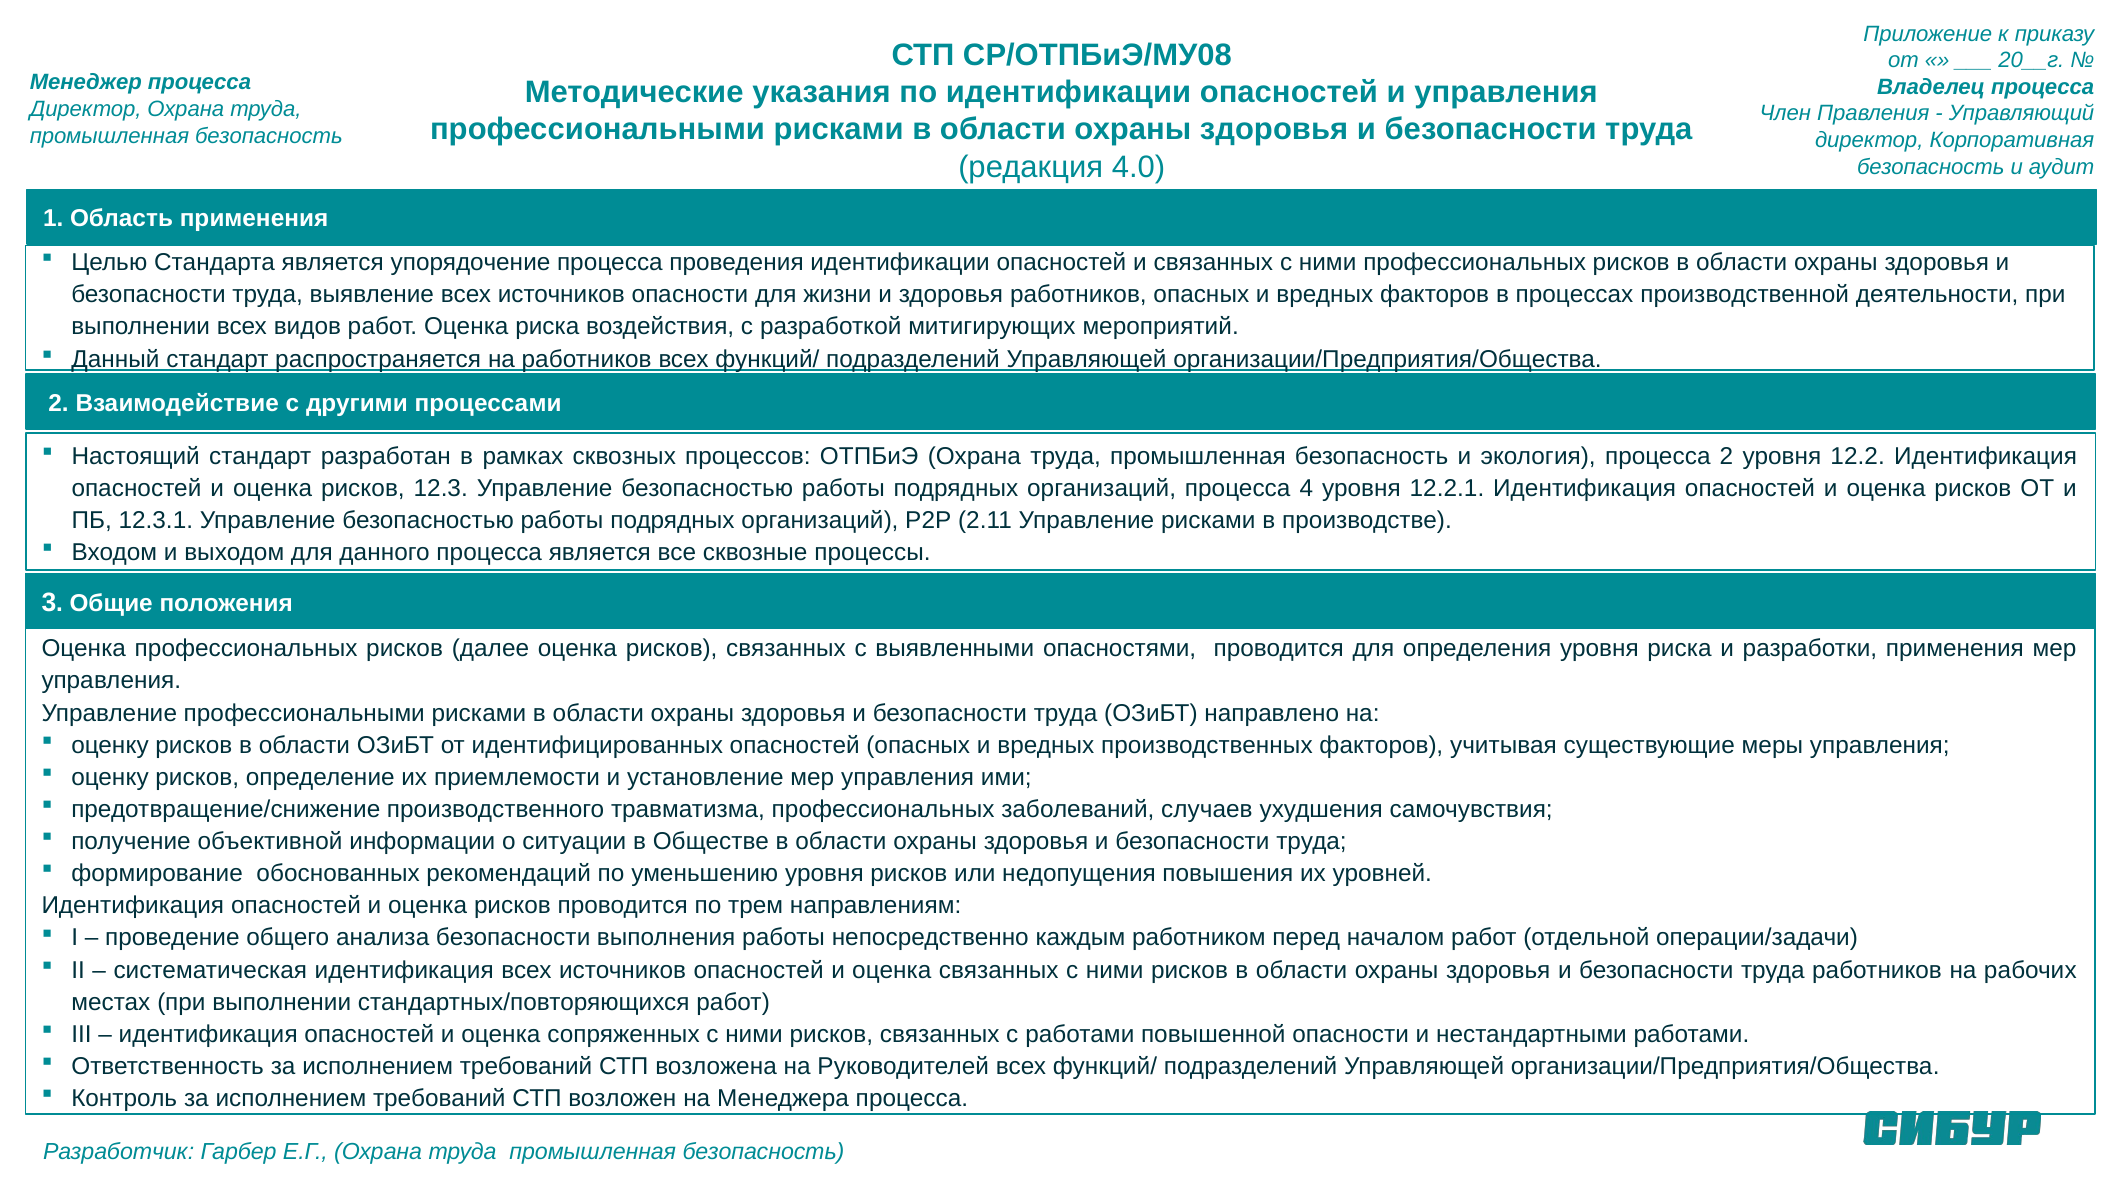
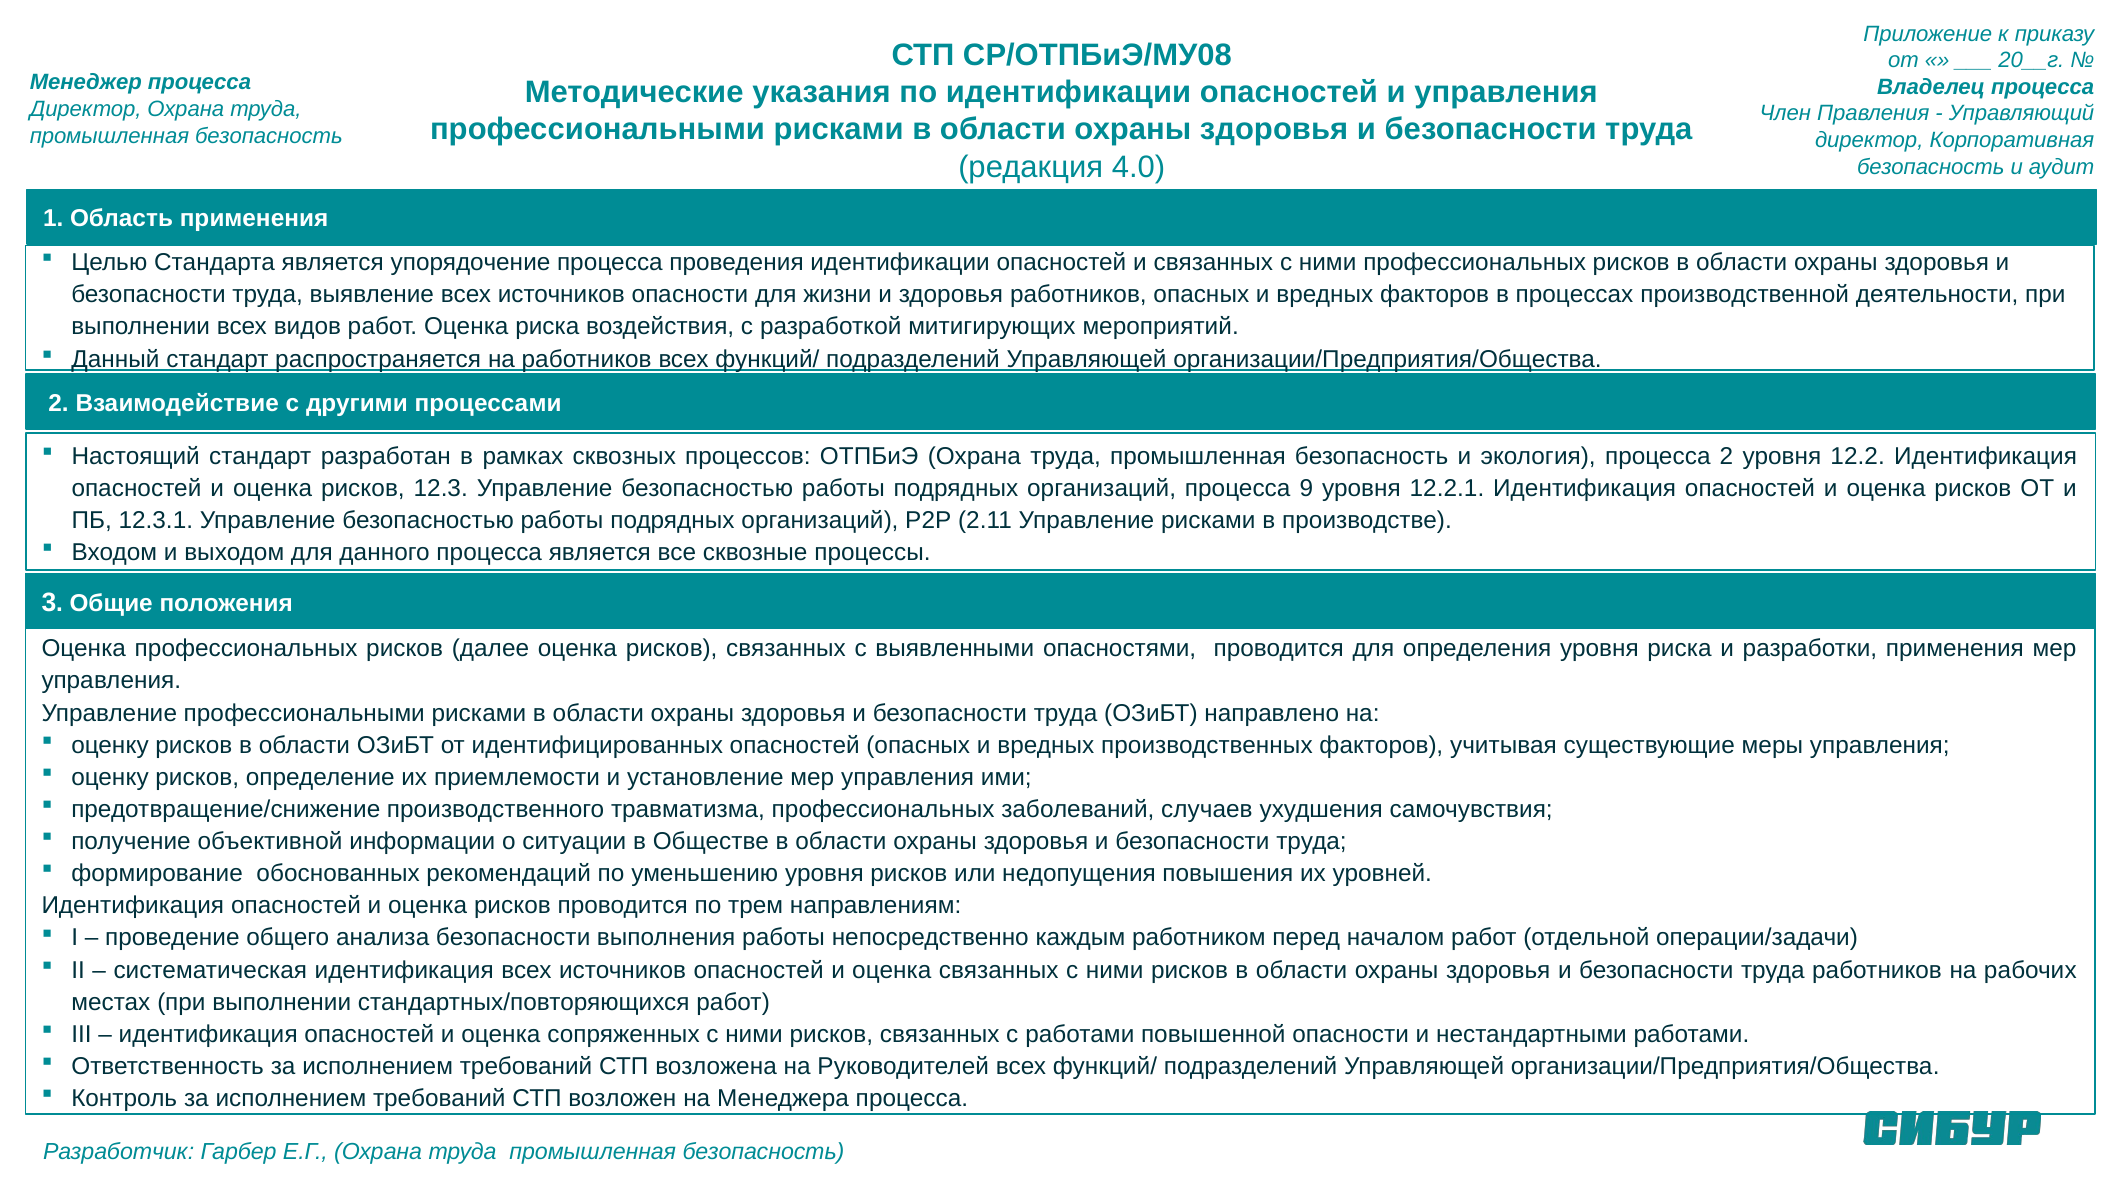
4: 4 -> 9 (1306, 488)
